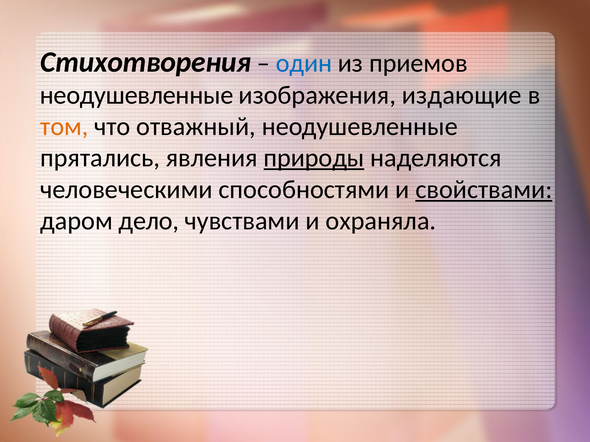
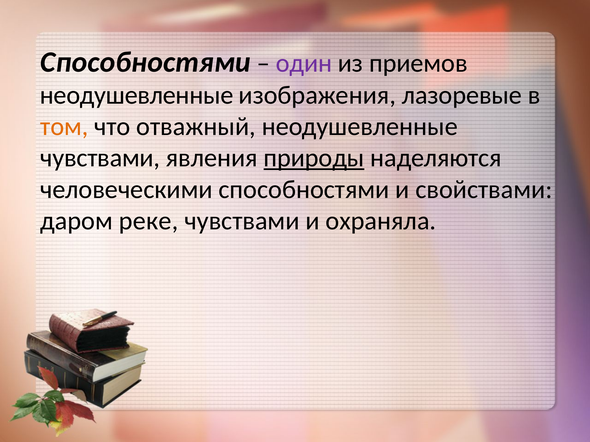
Стихотворения: Стихотворения -> Способностями (146, 62)
один colour: blue -> purple (304, 63)
издающие: издающие -> лазоревые (462, 95)
прятались: прятались -> чувствами (100, 158)
свойствами underline: present -> none (484, 190)
дело: дело -> реке (149, 221)
